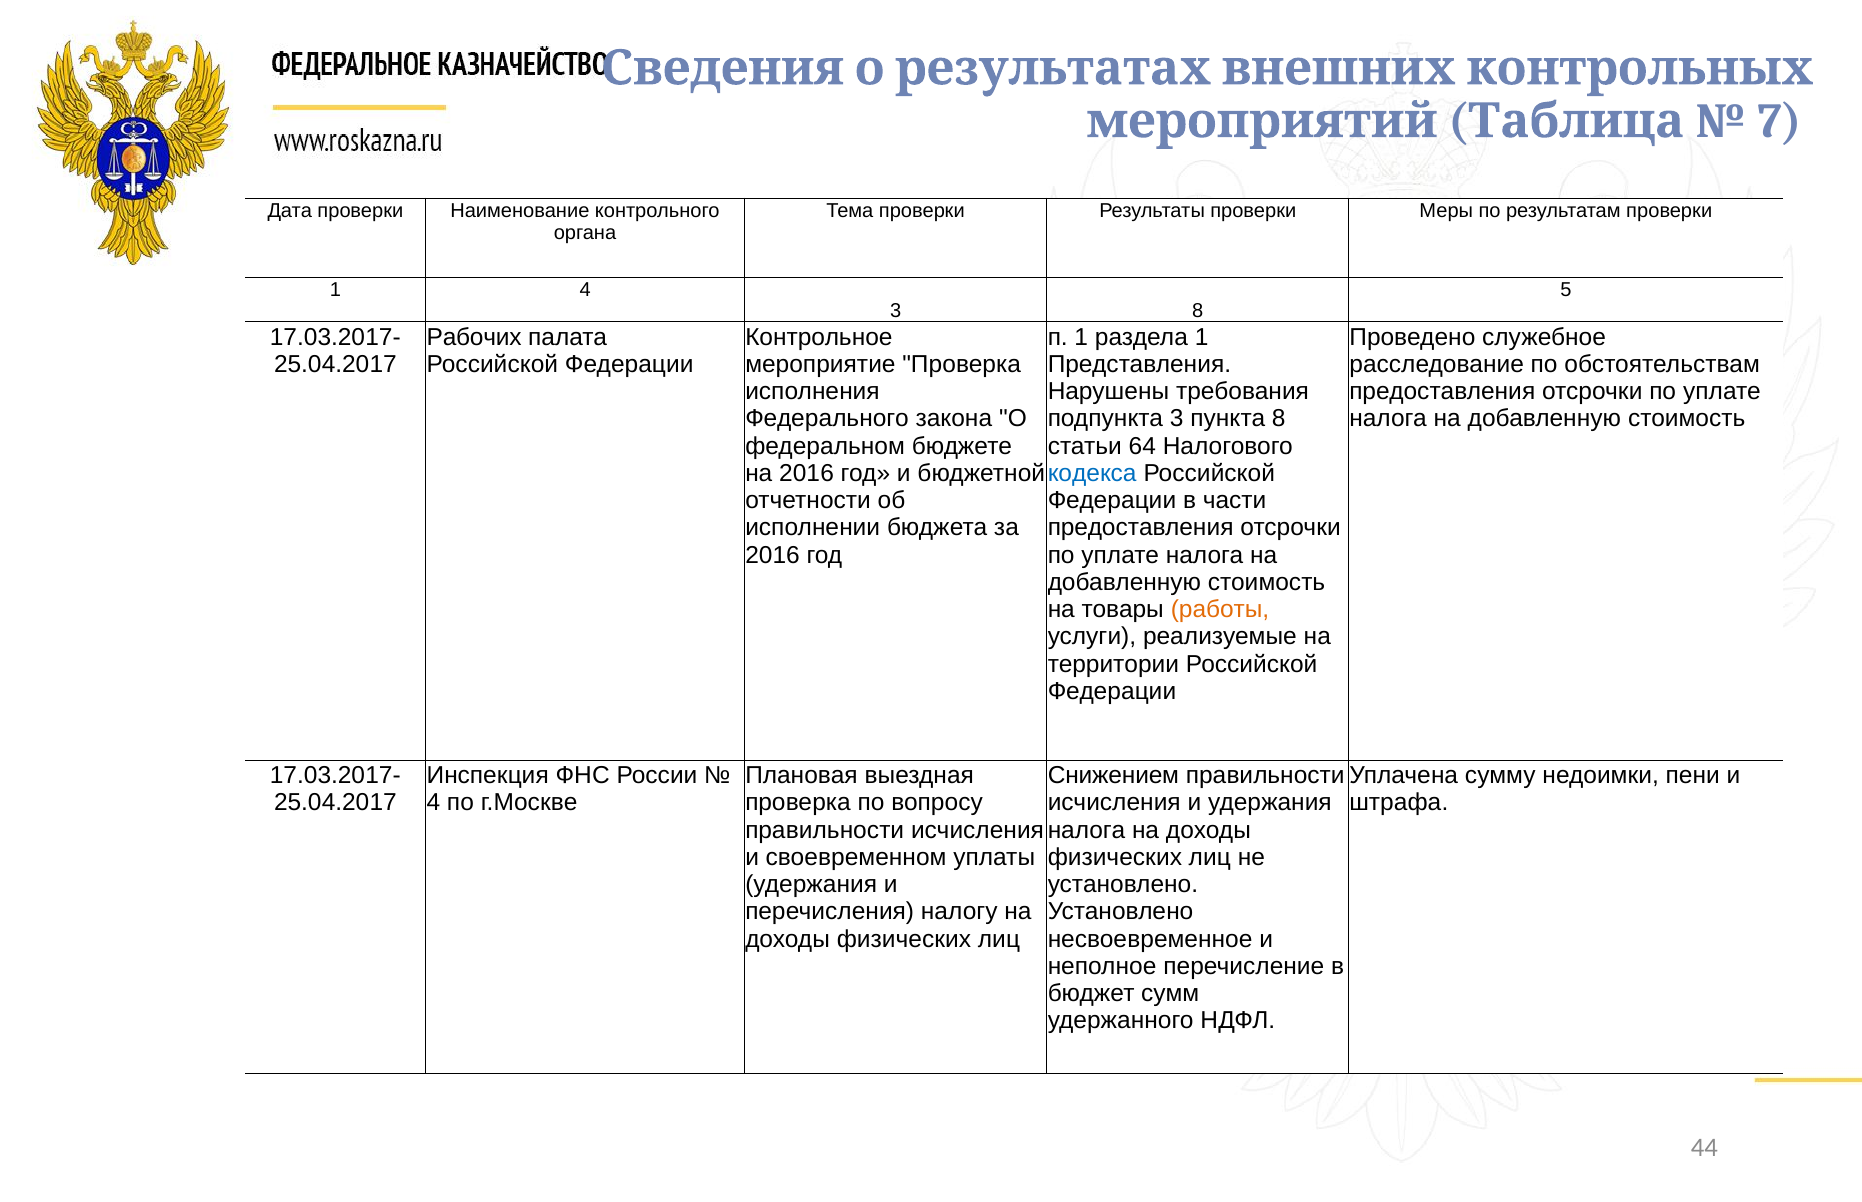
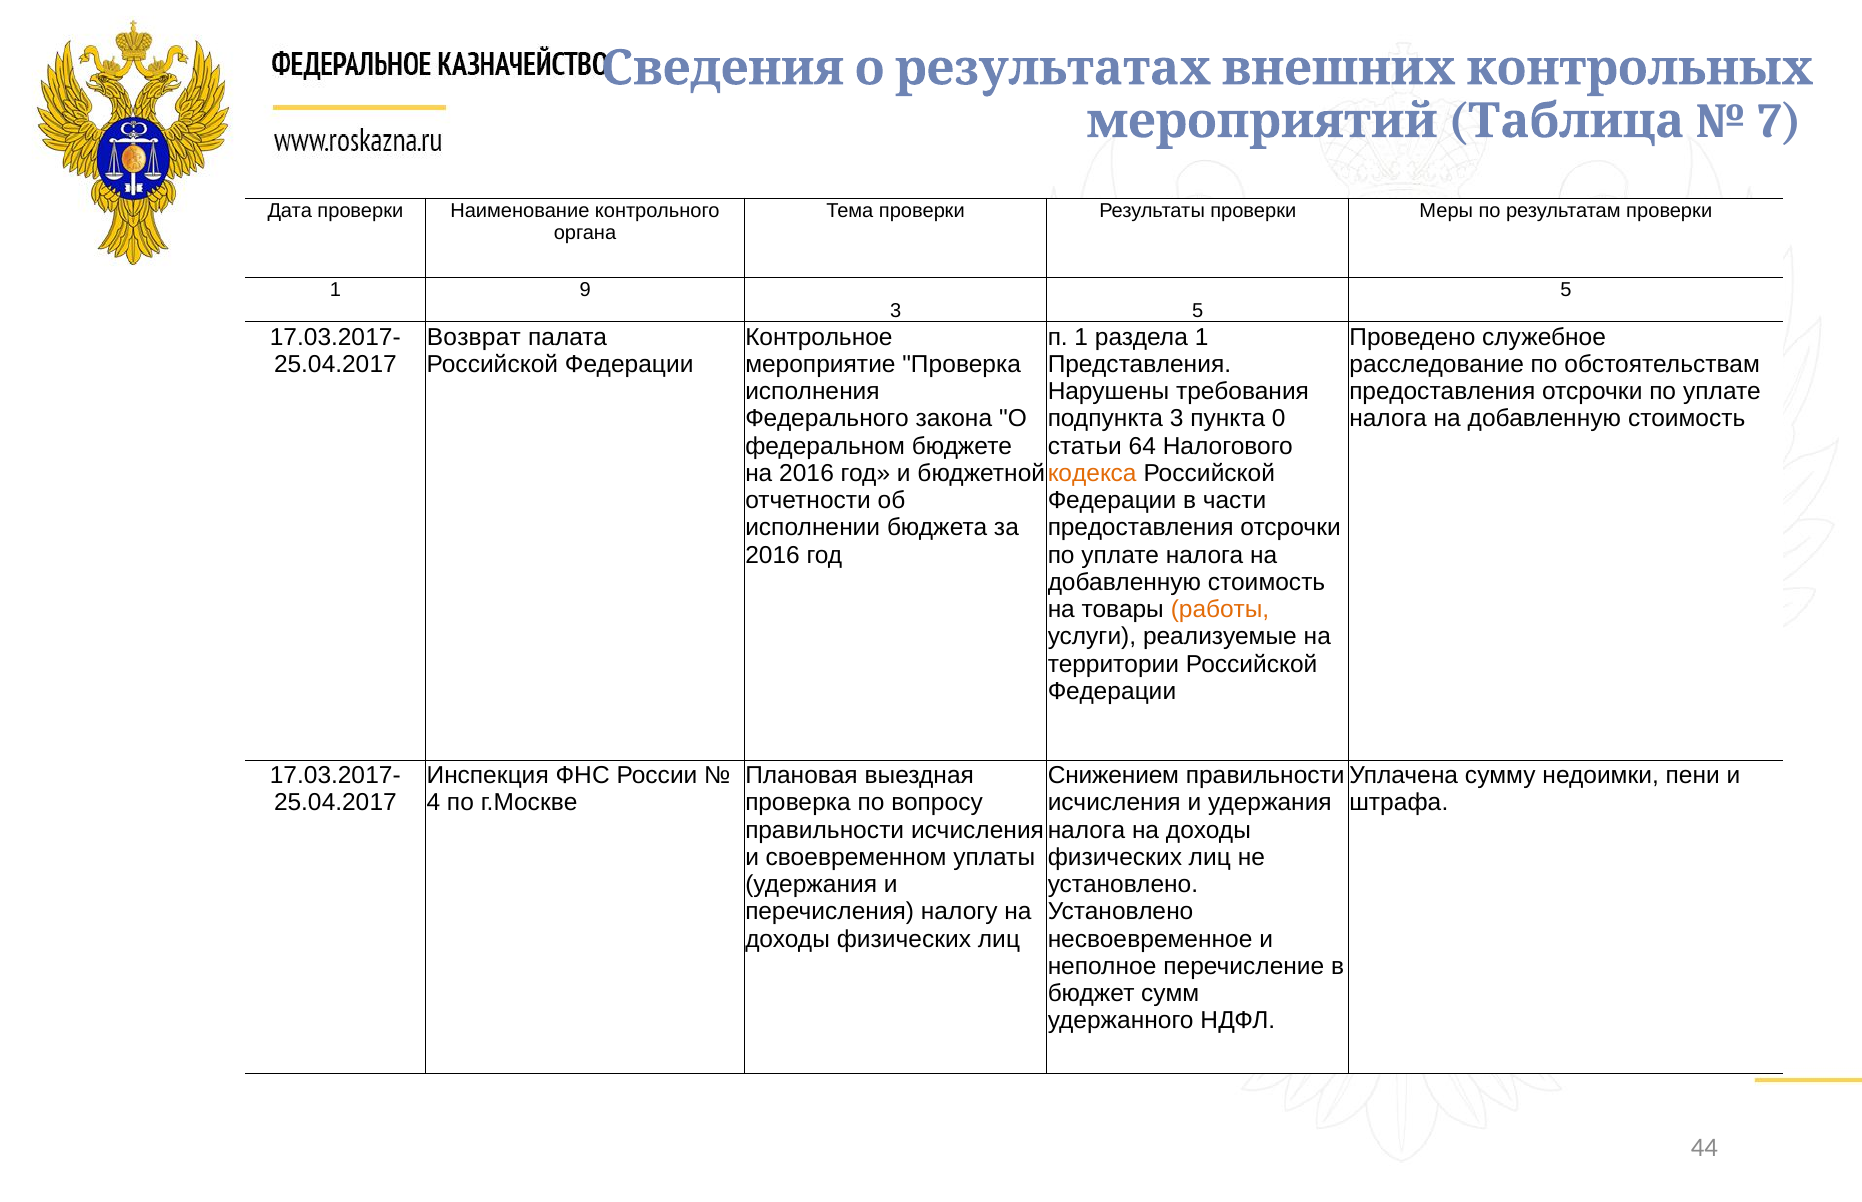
1 4: 4 -> 9 (585, 290)
3 8: 8 -> 5 (1198, 311)
Рабочих: Рабочих -> Возврат (474, 337)
пункта 8: 8 -> 0 (1279, 419)
кодекса colour: blue -> orange (1092, 473)
